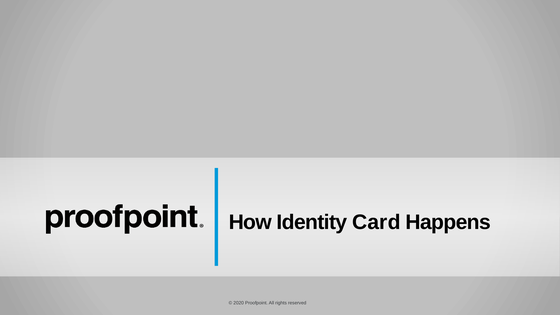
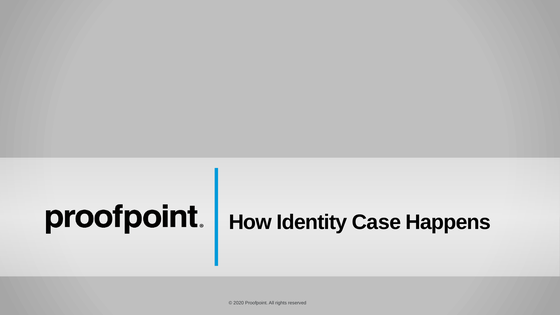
Card: Card -> Case (376, 222)
